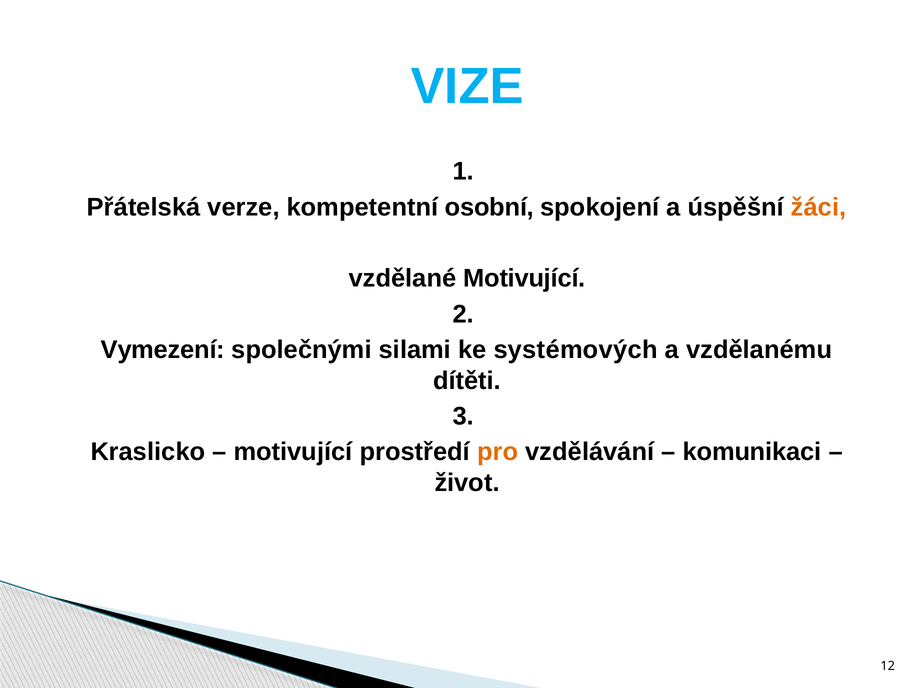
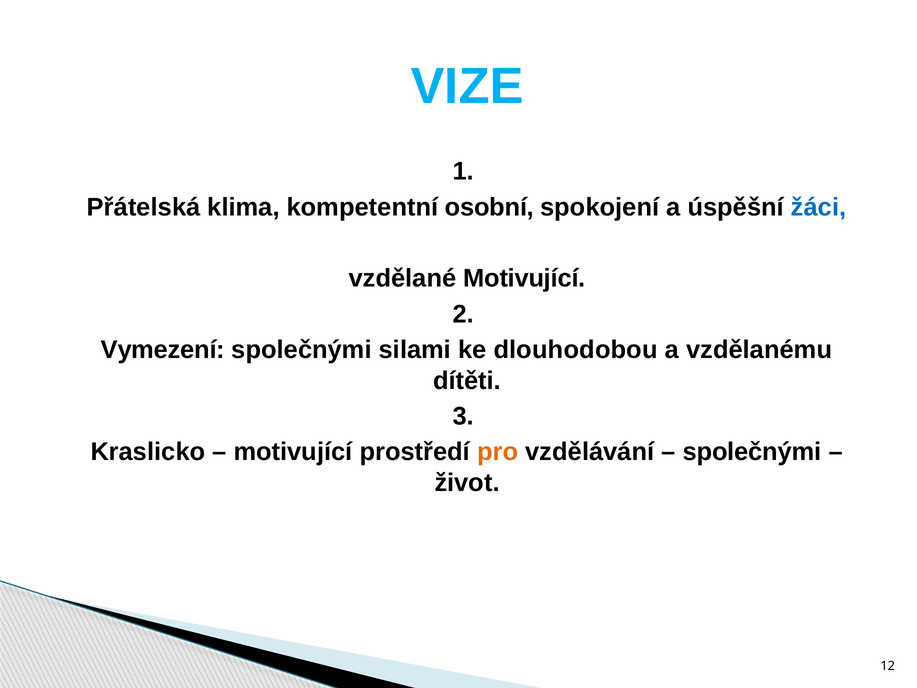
verze: verze -> klima (244, 207)
žáci colour: orange -> blue (819, 207)
systémových: systémových -> dlouhodobou (576, 350)
komunikaci: komunikaci -> společnými (752, 452)
